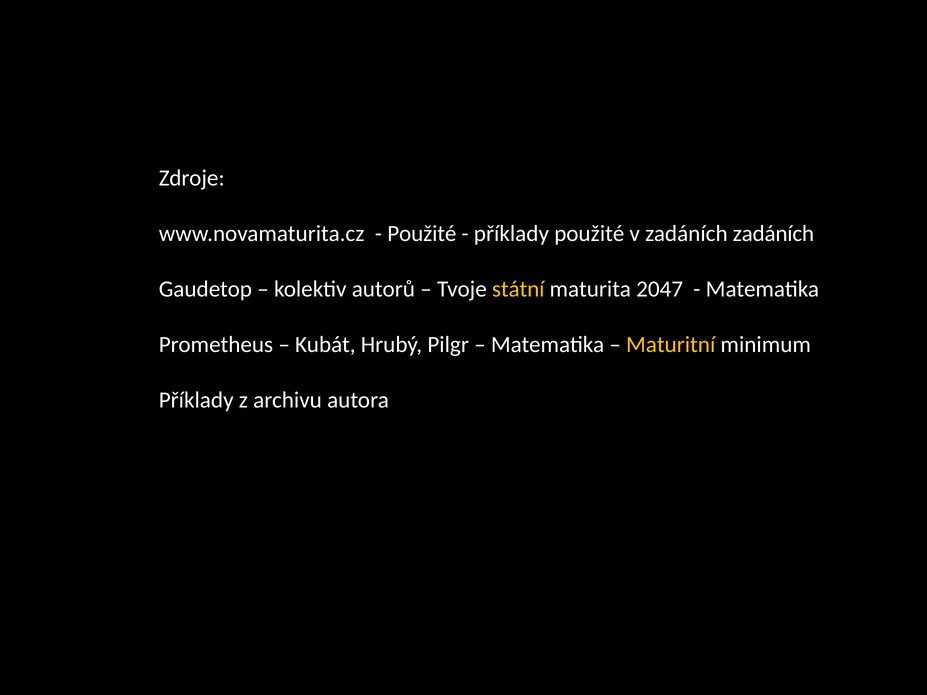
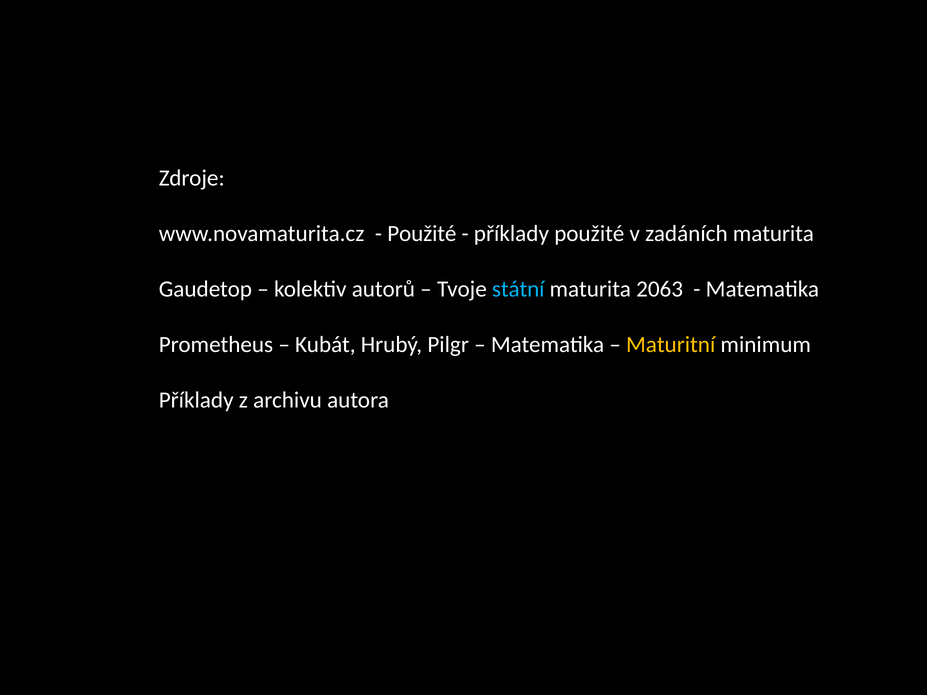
zadáních zadáních: zadáních -> maturita (773, 234)
státní colour: yellow -> light blue (518, 289)
2047: 2047 -> 2063 (660, 289)
